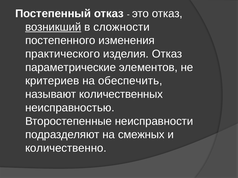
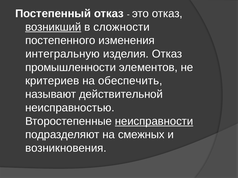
практического: практического -> интегральную (63, 54)
параметрические: параметрические -> промышленности (71, 68)
количественных: количественных -> действительной (121, 95)
неисправности underline: none -> present (154, 121)
количественно: количественно -> возникновения (66, 148)
